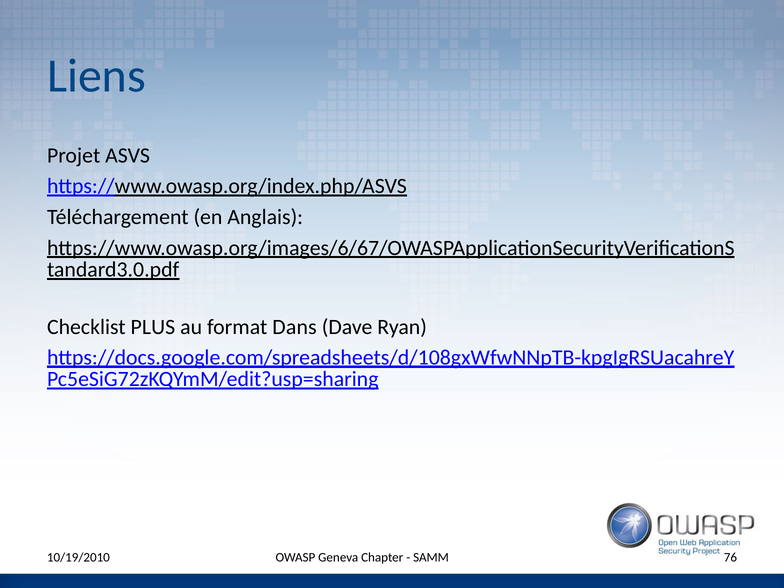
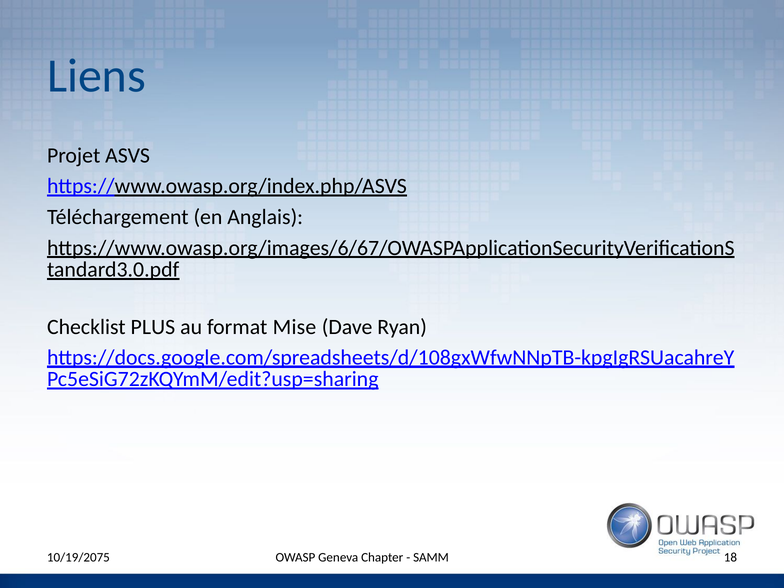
Dans: Dans -> Mise (294, 327)
10/19/2010: 10/19/2010 -> 10/19/2075 (78, 558)
76: 76 -> 18 (730, 558)
